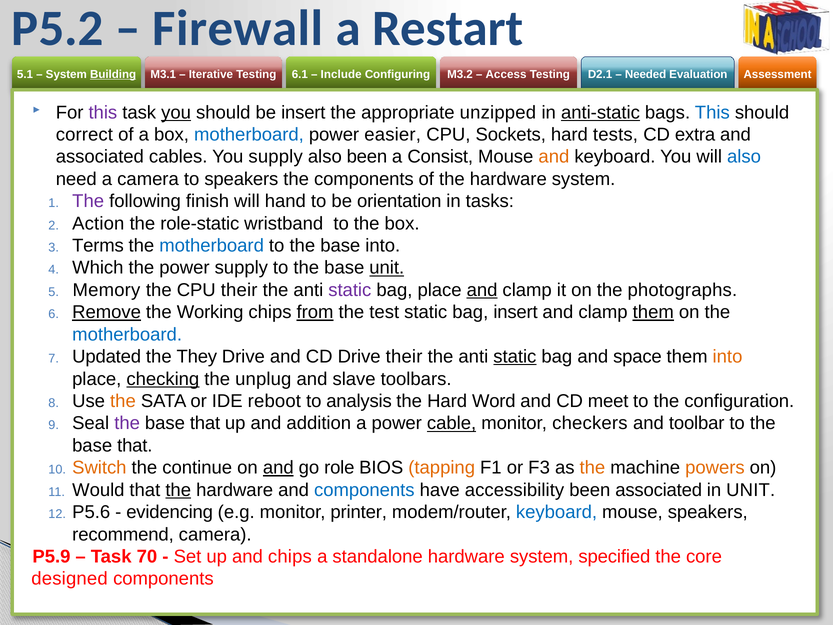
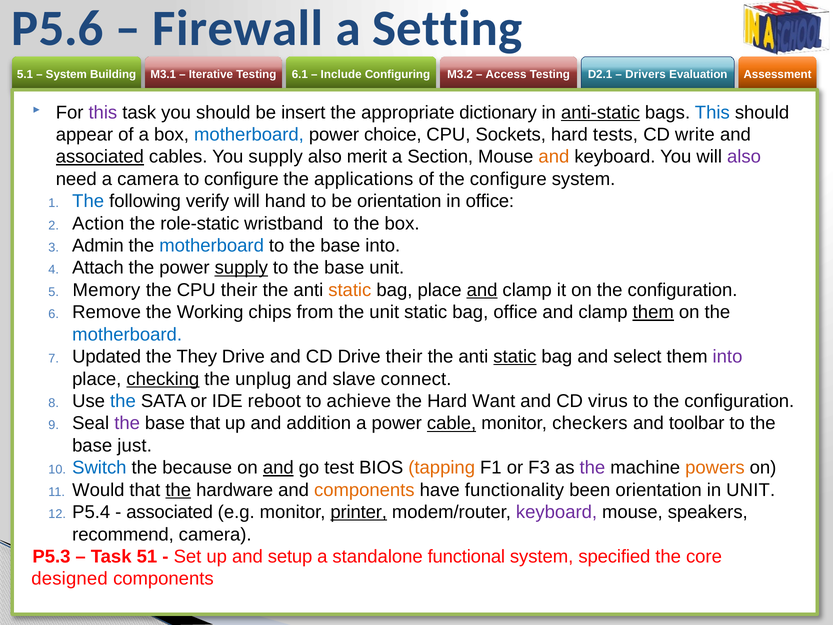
P5.2: P5.2 -> P5.6 (58, 29)
Restart: Restart -> Setting (447, 29)
Building underline: present -> none (113, 74)
Needed: Needed -> Drivers (645, 74)
you underline: present -> none (176, 112)
unzipped: unzipped -> dictionary (498, 112)
correct: correct -> appear (84, 135)
easier: easier -> choice (393, 135)
extra: extra -> write (695, 135)
associated underline: none -> present (100, 157)
also been: been -> merit (367, 157)
Consist: Consist -> Section (440, 157)
also colour: blue -> purple (744, 157)
to speakers: speakers -> configure (241, 179)
the components: components -> applications (364, 179)
of the hardware: hardware -> configure (508, 179)
The colour: purple -> blue (88, 201)
finish: finish -> verify (208, 201)
in tasks: tasks -> office (490, 201)
Terms: Terms -> Admin (98, 246)
Which: Which -> Attach (98, 268)
supply underline: none -> present (241, 268)
unit underline: present -> none (387, 268)
static colour: purple -> orange (350, 290)
on the photographs: photographs -> configuration (682, 290)
Remove underline: present -> none (107, 312)
from underline: present -> none (315, 312)
the test: test -> unit (384, 312)
bag insert: insert -> office (515, 312)
space: space -> select (637, 357)
into colour: orange -> purple (728, 357)
toolbars: toolbars -> connect (416, 379)
the colour: orange -> blue (123, 401)
analysis: analysis -> achieve (359, 401)
Word: Word -> Want (494, 401)
meet: meet -> virus (608, 401)
that: that -> just (135, 445)
Switch colour: orange -> blue (99, 468)
continue: continue -> because (197, 468)
role: role -> test (339, 468)
the colour: orange -> purple (592, 468)
components colour: blue -> orange (364, 490)
accessibility: accessibility -> functionality (514, 490)
been associated: associated -> orientation (659, 490)
P5.6: P5.6 -> P5.4 (91, 512)
evidencing: evidencing -> associated (170, 512)
printer underline: none -> present (359, 512)
keyboard colour: blue -> purple (557, 512)
P5.9: P5.9 -> P5.3 (51, 556)
70: 70 -> 51 (147, 556)
and chips: chips -> setup (290, 556)
standalone hardware: hardware -> functional (466, 556)
